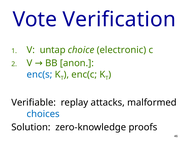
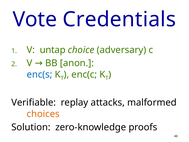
Verification: Verification -> Credentials (119, 19)
electronic: electronic -> adversary (121, 50)
choices colour: blue -> orange (43, 114)
